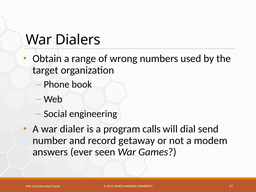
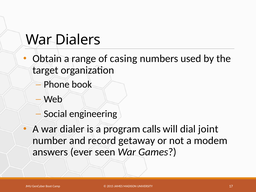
wrong: wrong -> casing (123, 59)
send: send -> joint (208, 129)
